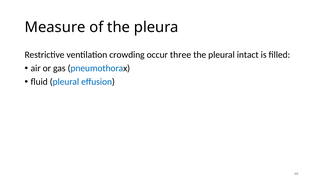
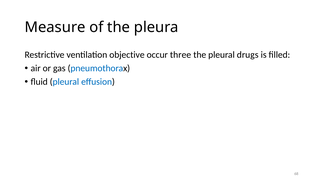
crowding: crowding -> objective (127, 55)
intact: intact -> drugs (248, 55)
